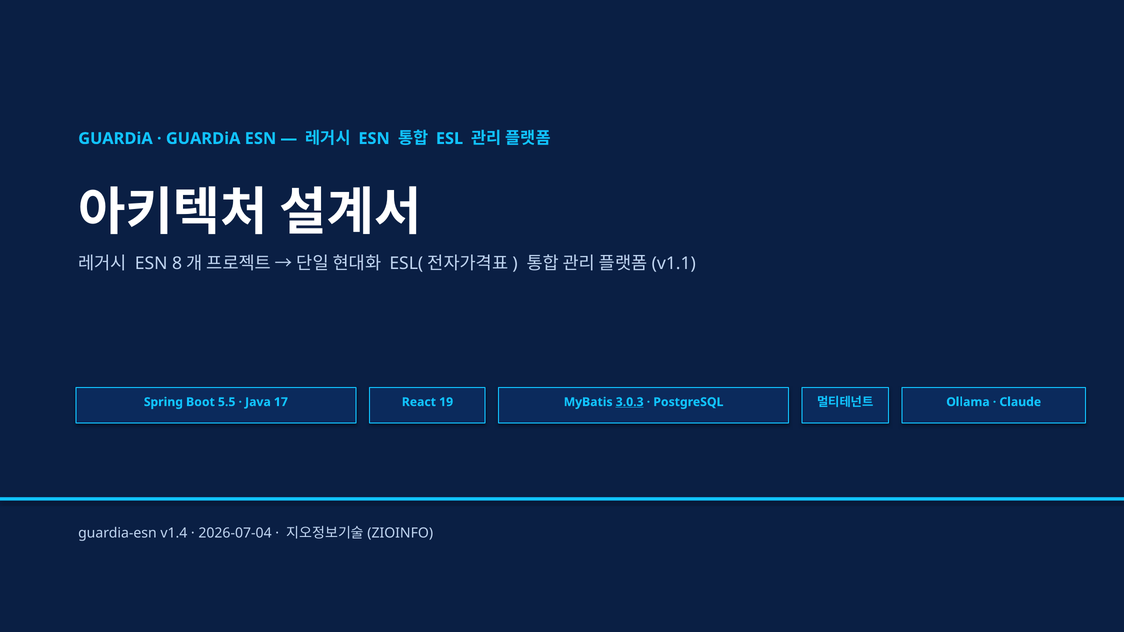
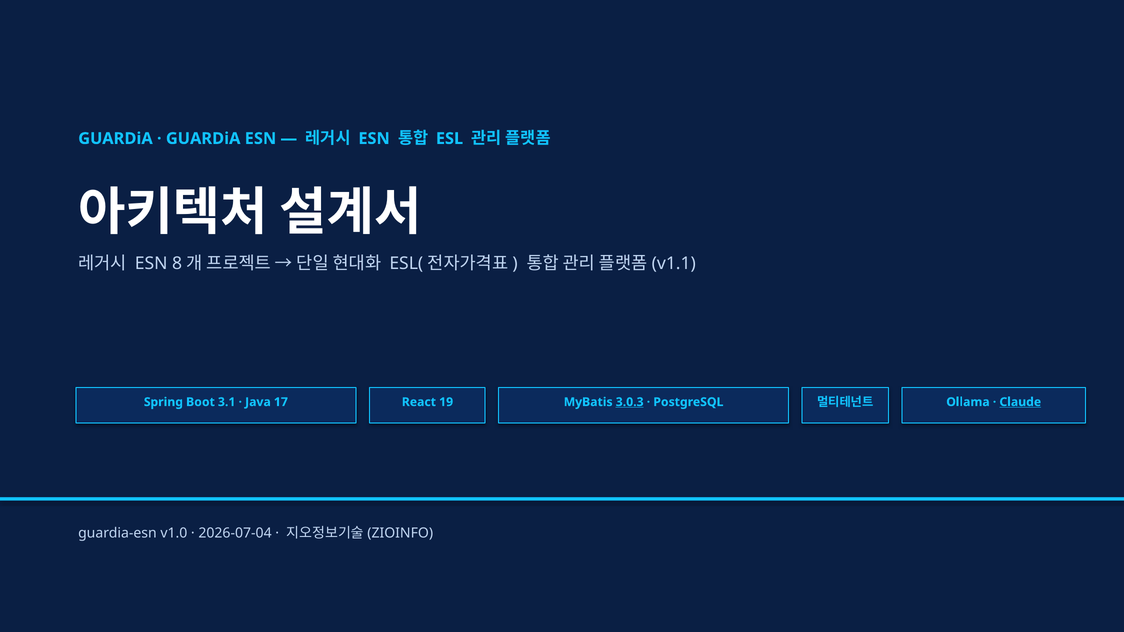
5.5: 5.5 -> 3.1 (227, 402)
Claude underline: none -> present (1020, 402)
v1.4: v1.4 -> v1.0 (174, 533)
